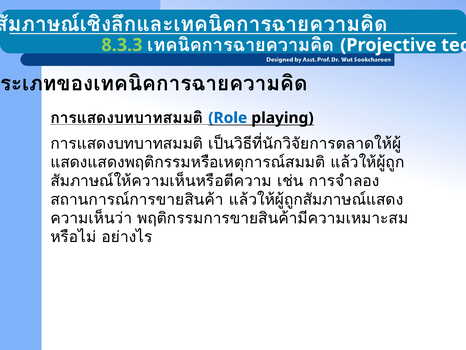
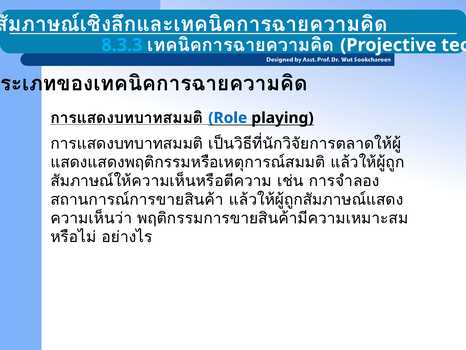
8.3.3 colour: light green -> light blue (122, 45)
